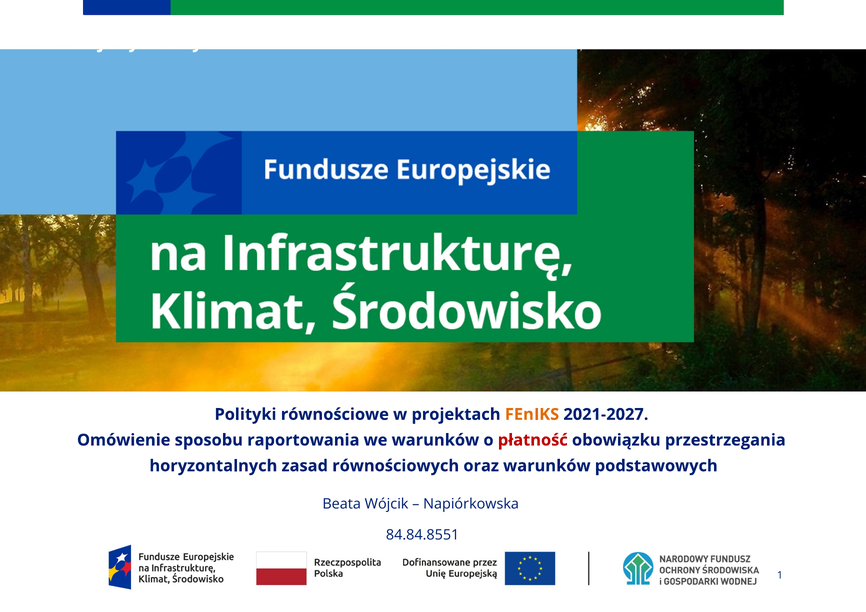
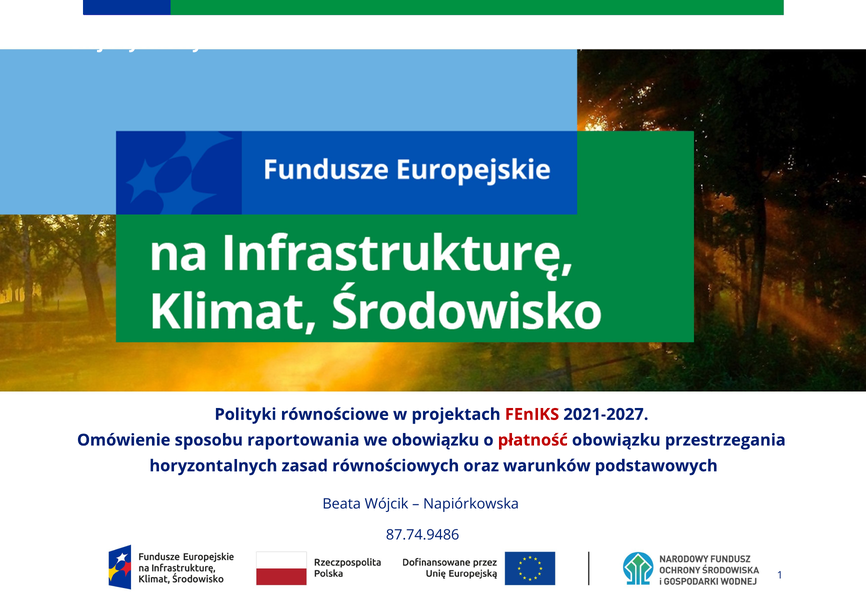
FEnIKS colour: orange -> red (532, 415)
we warunków: warunków -> obowiązku (435, 440)
84.84.8551: 84.84.8551 -> 87.74.9486 (423, 535)
